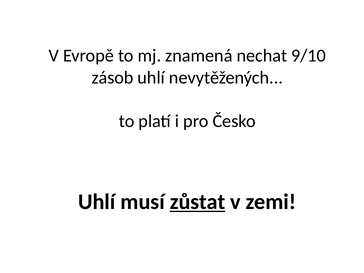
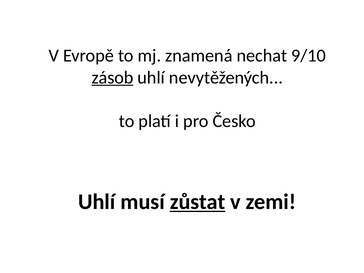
zásob underline: none -> present (112, 77)
